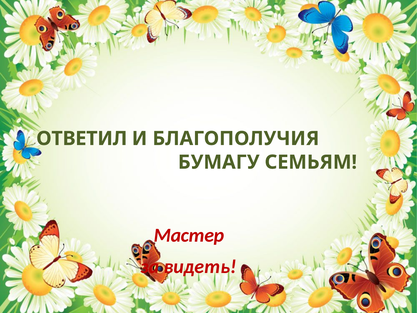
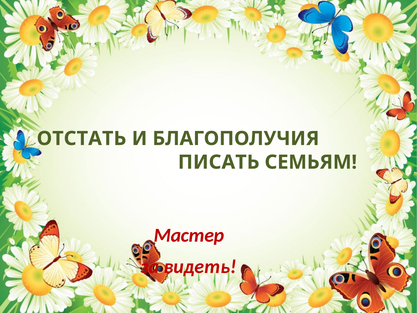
ОТВЕТИЛ: ОТВЕТИЛ -> ОТСТАТЬ (82, 138)
БУМАГУ: БУМАГУ -> ПИСАТЬ (219, 162)
